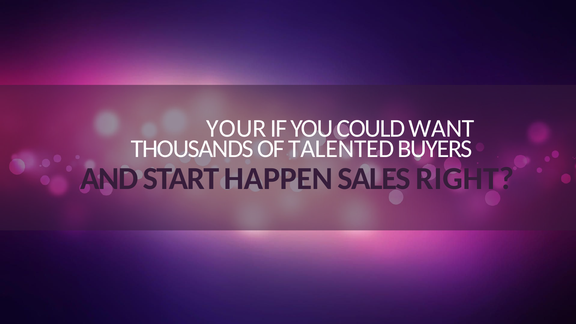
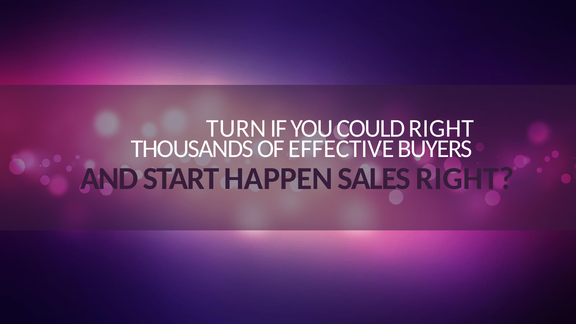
YOUR: YOUR -> TURN (236, 129)
COULD WANT: WANT -> RIGHT (441, 129)
TALENTED: TALENTED -> EFFECTIVE (341, 149)
